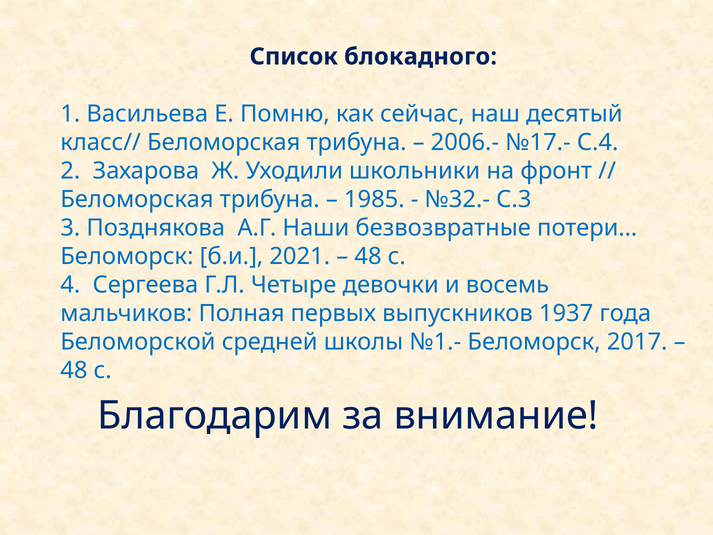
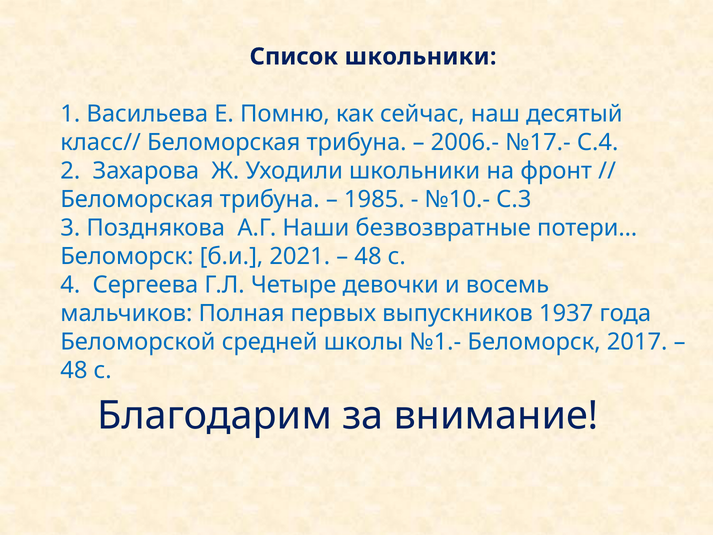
Список блокадного: блокадного -> школьники (421, 57)
№32.-: №32.- -> №10.- (457, 199)
